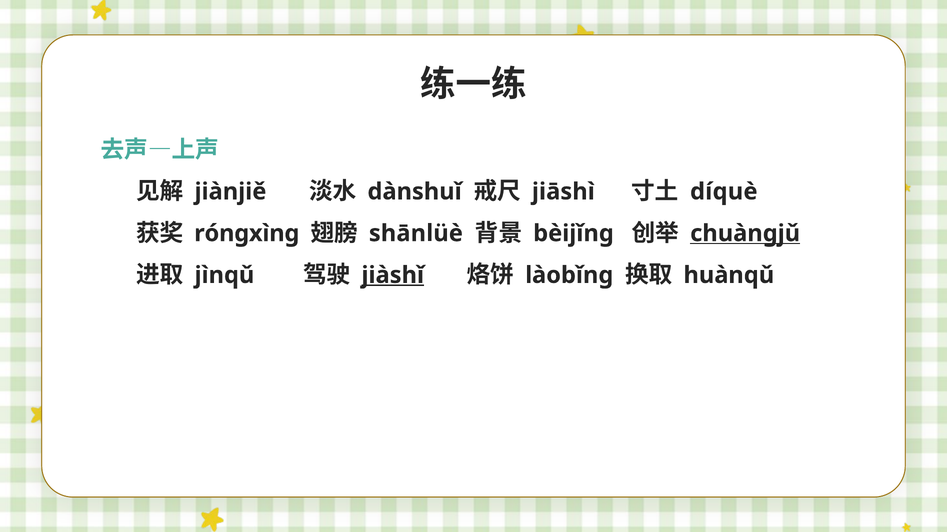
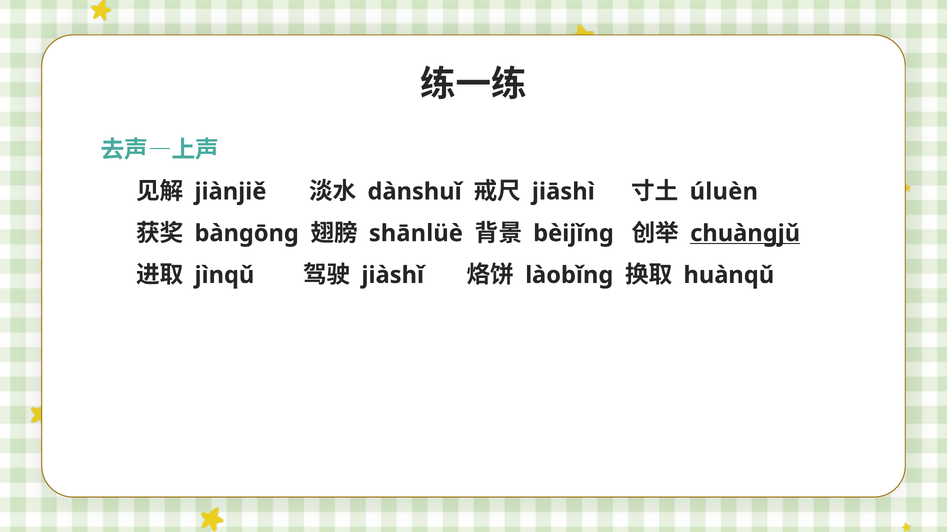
díquè: díquè -> úluèn (724, 192)
róngxìng: róngxìng -> bàngōng (247, 234)
jiàshǐ underline: present -> none (393, 275)
